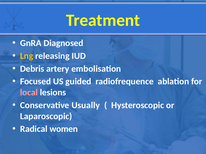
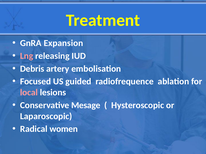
Diagnosed: Diagnosed -> Expansion (63, 43)
Lng colour: yellow -> pink (27, 56)
Usually: Usually -> Mesage (86, 106)
